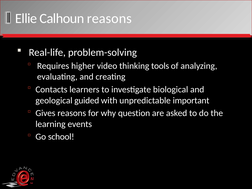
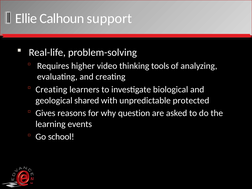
Calhoun reasons: reasons -> support (109, 18)
Contacts: Contacts -> Creating (51, 89)
guided: guided -> shared (87, 100)
important: important -> protected (191, 100)
